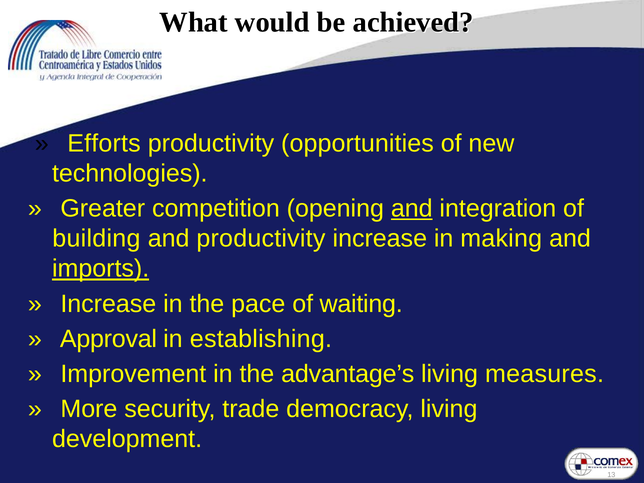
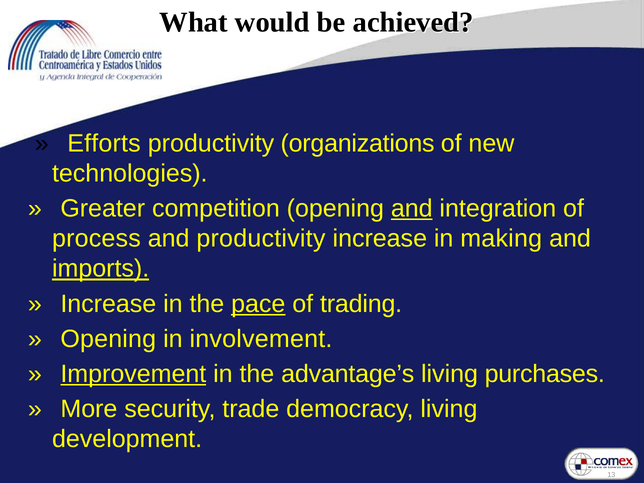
opportunities: opportunities -> organizations (358, 143)
building: building -> process (96, 239)
pace underline: none -> present (258, 304)
waiting: waiting -> trading (361, 304)
Approval: Approval -> Opening (108, 339)
establishing: establishing -> involvement (261, 339)
Improvement underline: none -> present (133, 374)
measures: measures -> purchases (545, 374)
